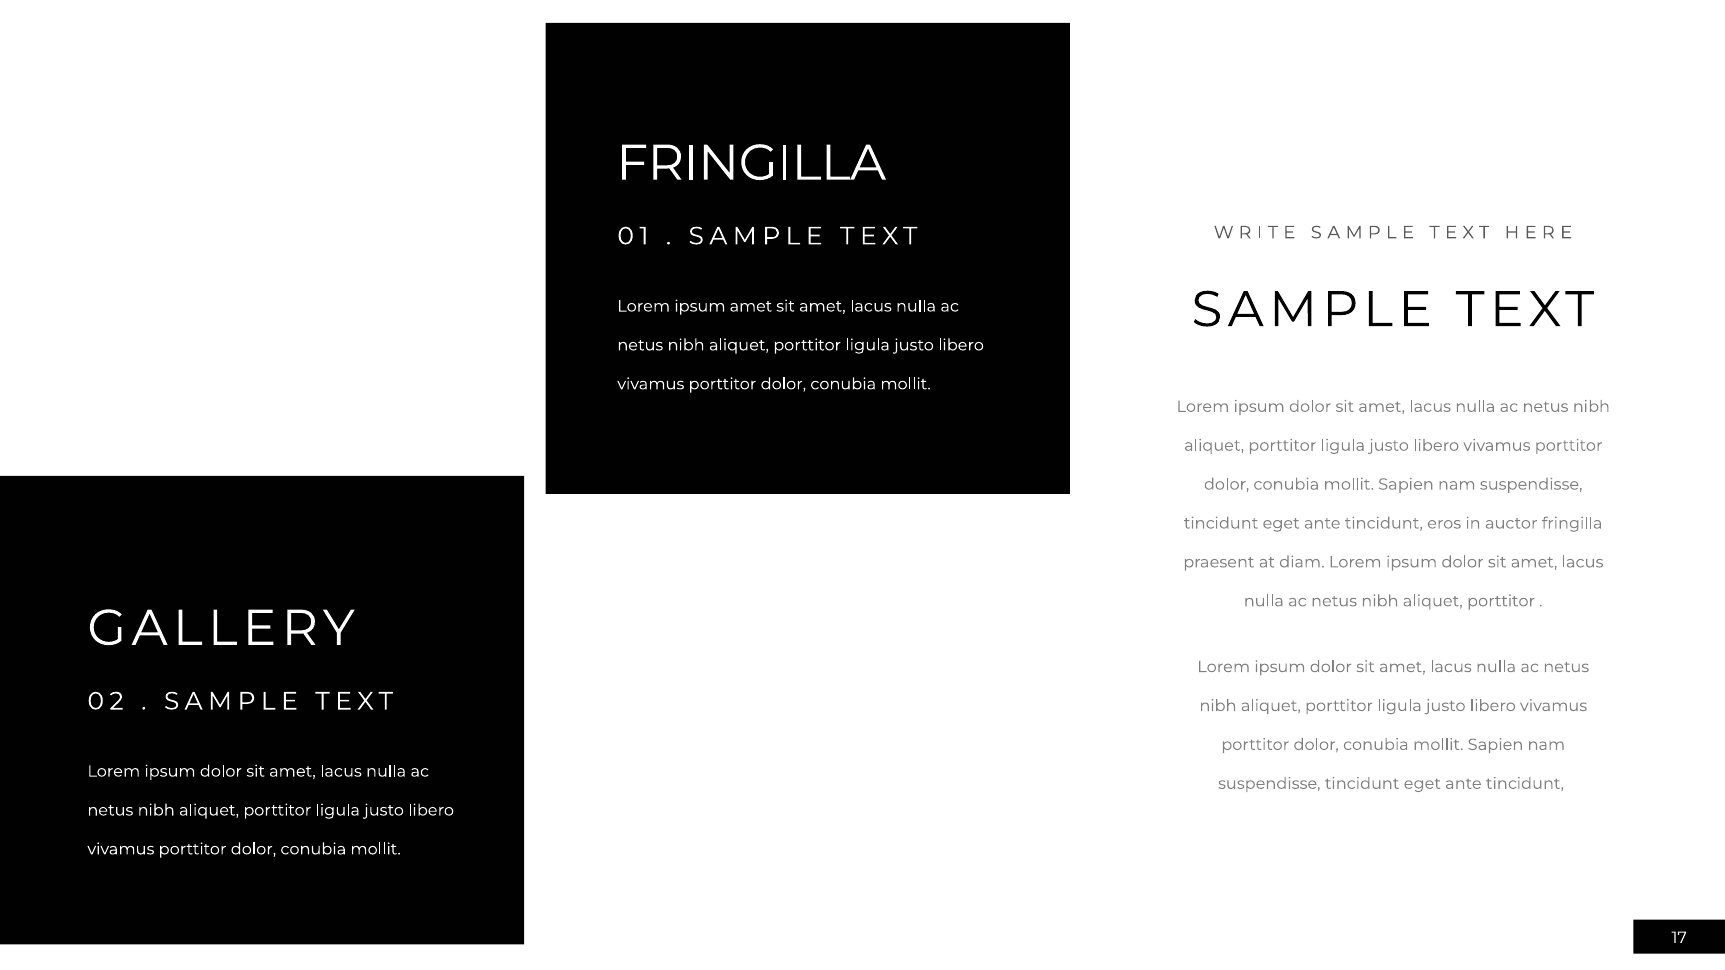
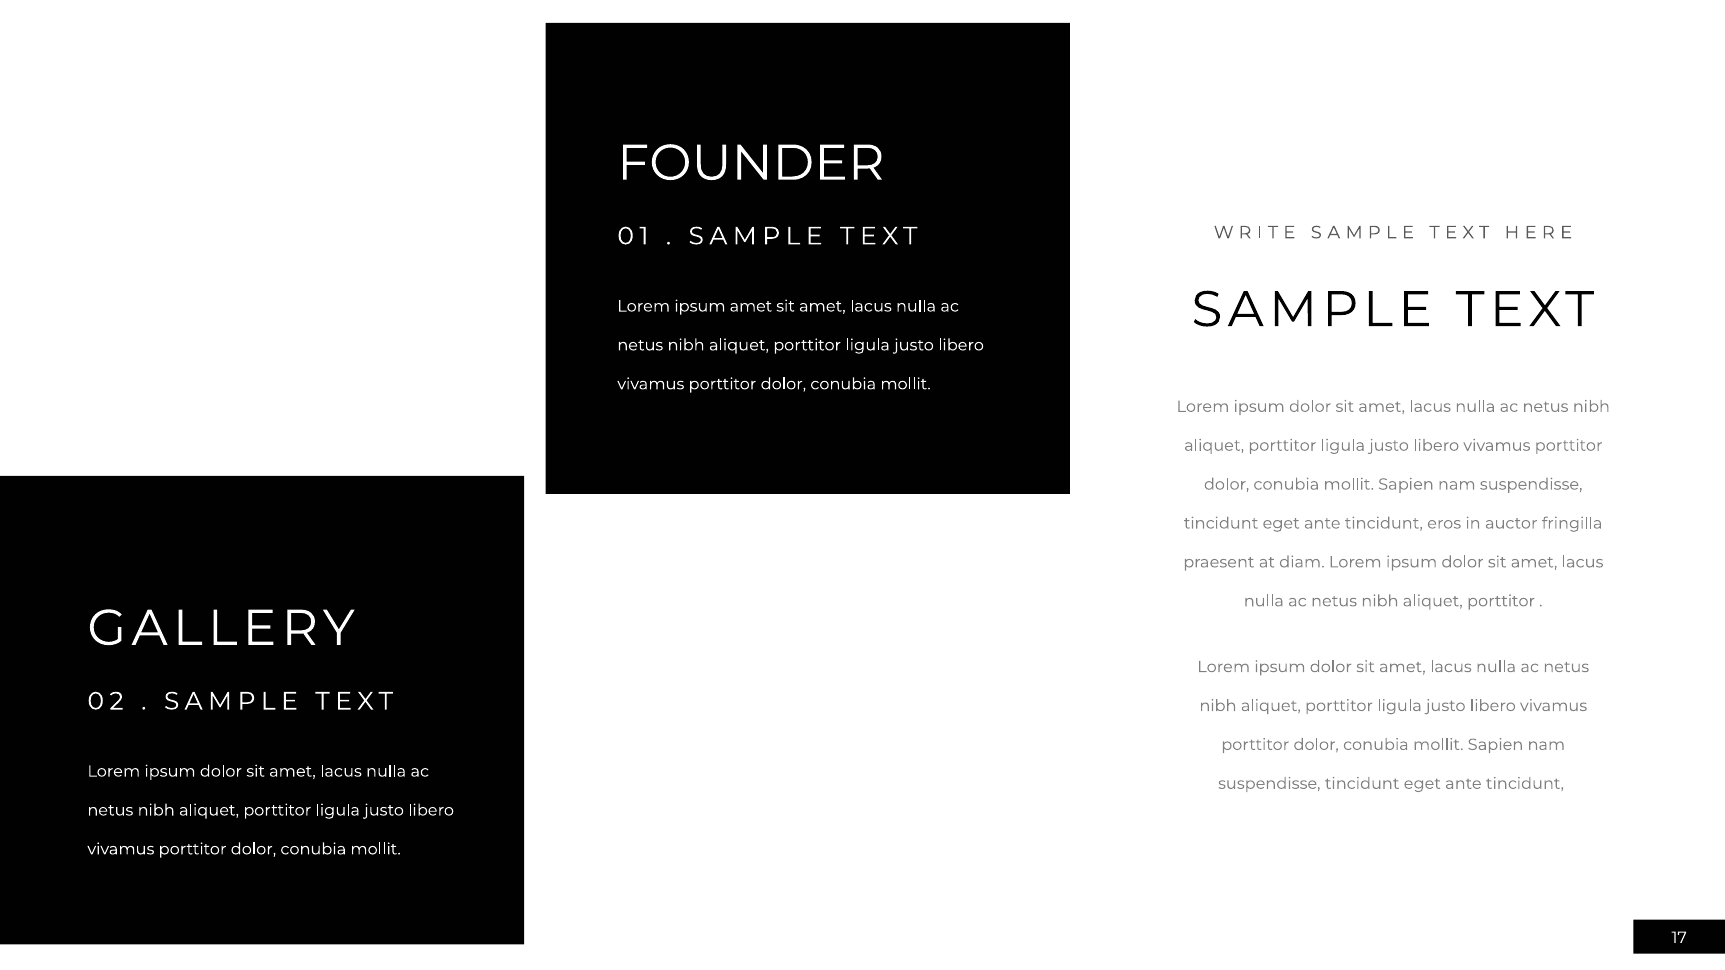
FRINGILLA: FRINGILLA -> FOUNDER (751, 163)
